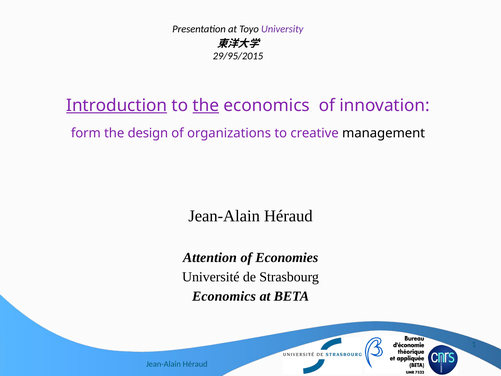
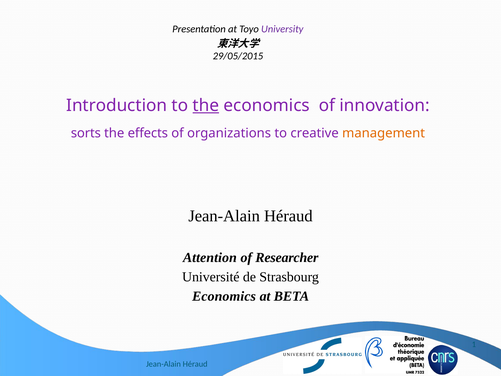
29/95/2015: 29/95/2015 -> 29/05/2015 (238, 56)
Introduction underline: present -> none (117, 105)
form: form -> sorts (86, 133)
design: design -> effects (148, 133)
management colour: black -> orange (384, 133)
Economies: Economies -> Researcher (287, 258)
